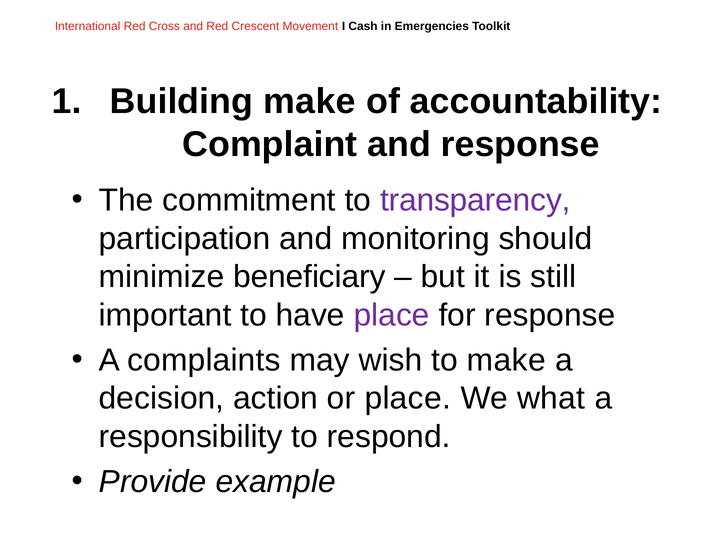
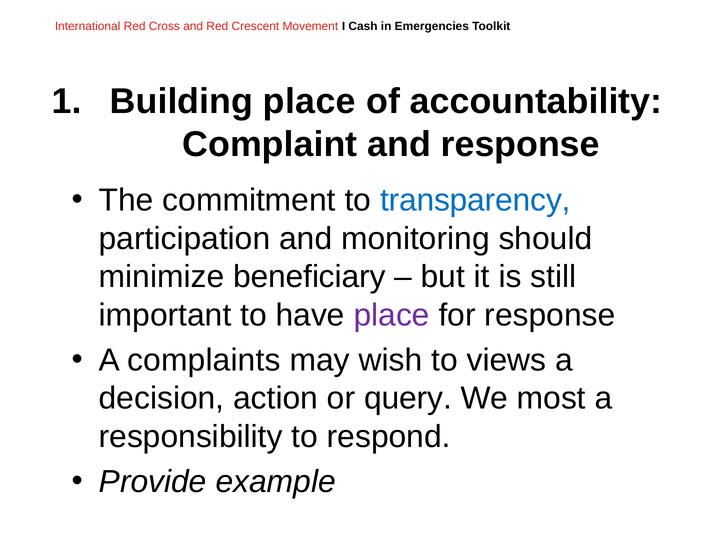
Building make: make -> place (309, 102)
transparency colour: purple -> blue (475, 200)
to make: make -> views (506, 360)
or place: place -> query (408, 398)
what: what -> most (551, 398)
